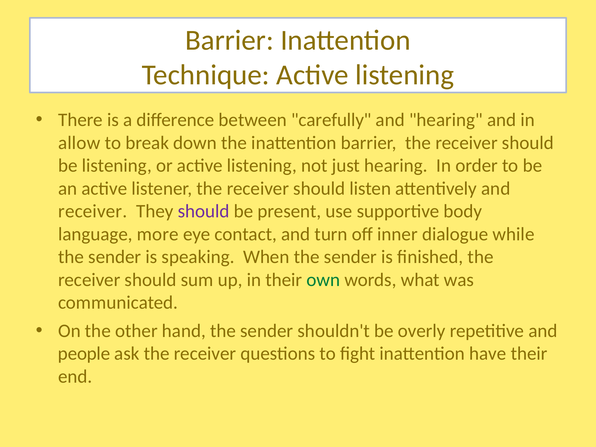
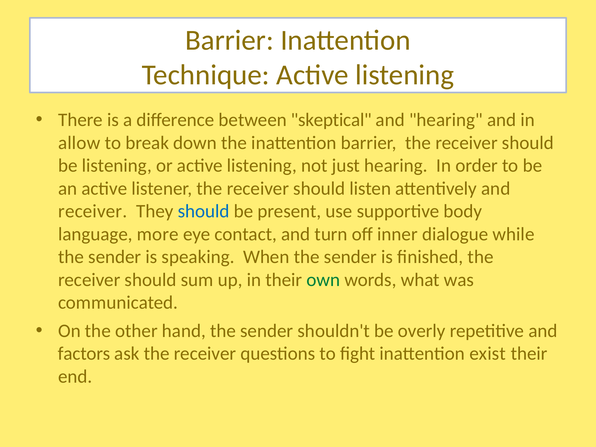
carefully: carefully -> skeptical (331, 120)
should colour: purple -> blue (204, 211)
people: people -> factors (84, 354)
have: have -> exist (488, 354)
